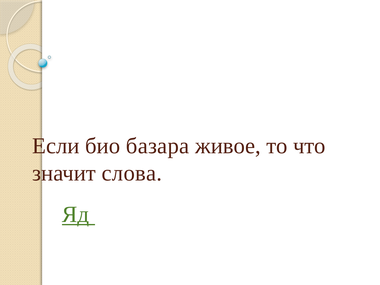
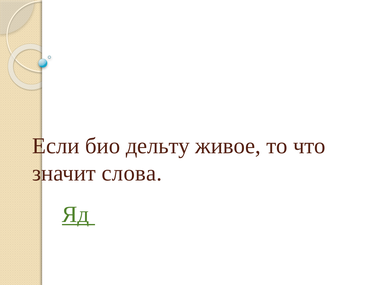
базара: базара -> дельту (158, 146)
